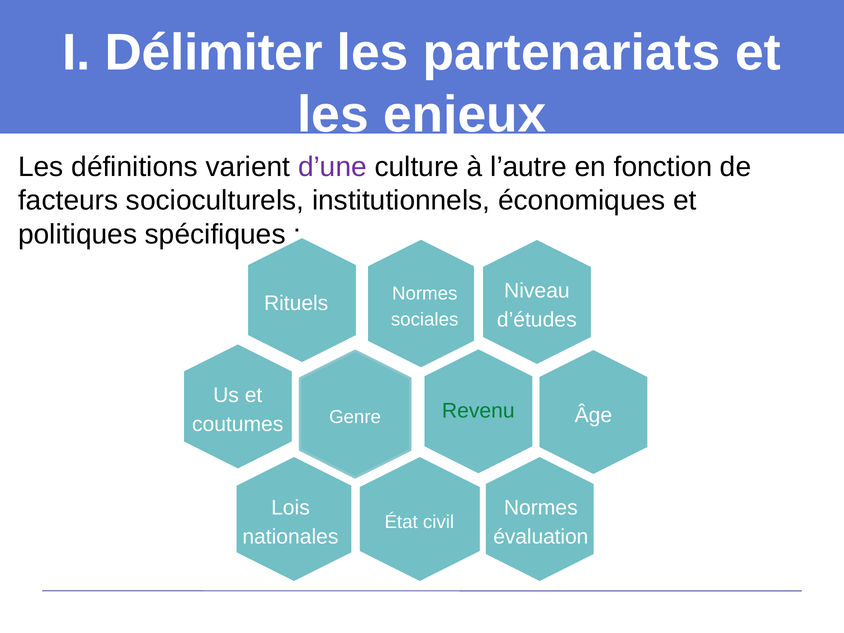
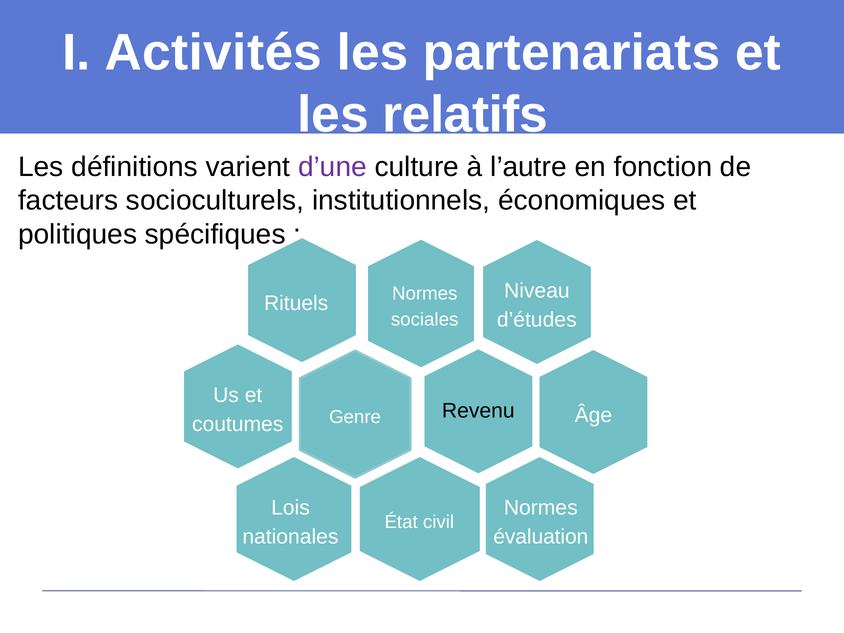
Délimiter: Délimiter -> Activités (214, 53)
enjeux: enjeux -> relatifs (465, 115)
Revenu colour: green -> black (478, 411)
